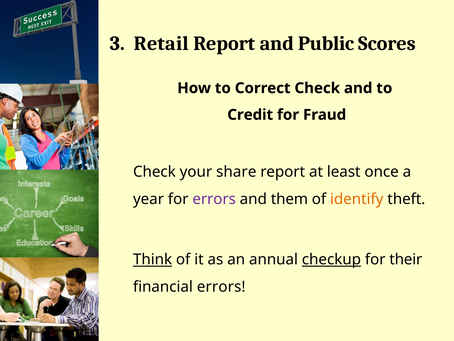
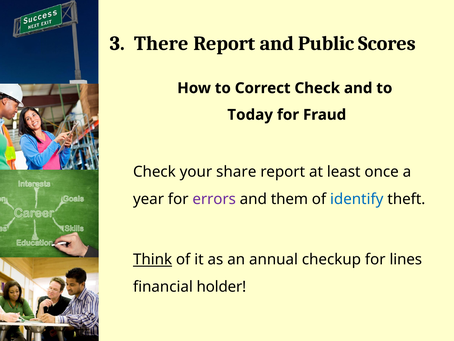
Retail: Retail -> There (161, 43)
Credit: Credit -> Today (250, 115)
identify colour: orange -> blue (357, 199)
checkup underline: present -> none (331, 259)
their: their -> lines (406, 259)
financial errors: errors -> holder (221, 286)
